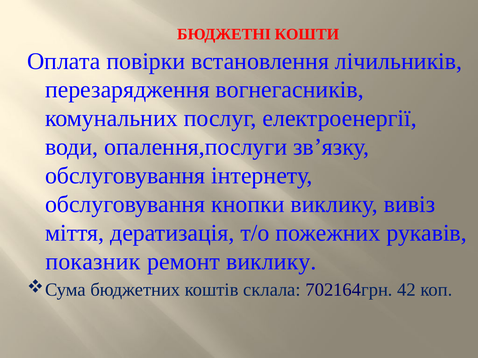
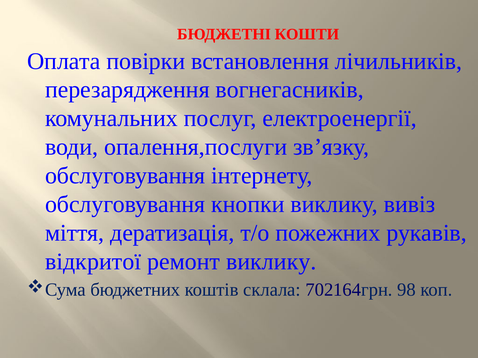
показник: показник -> відкритої (93, 262)
42: 42 -> 98 (407, 290)
